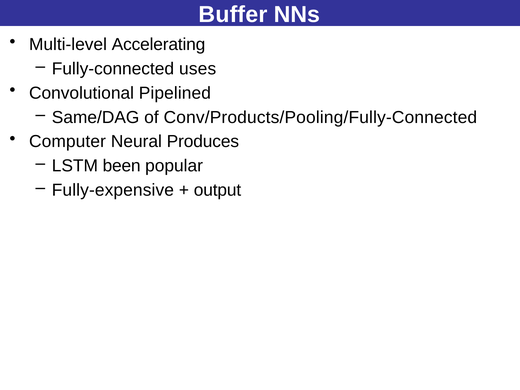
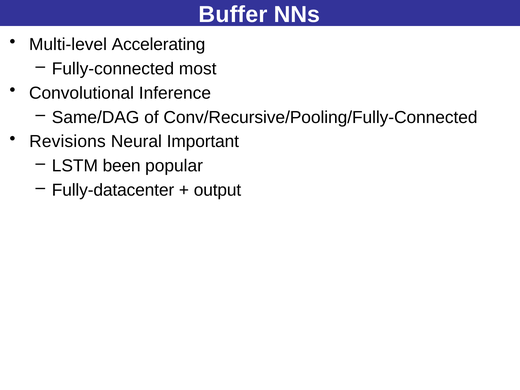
uses: uses -> most (198, 69)
Pipelined: Pipelined -> Inference (175, 93)
Conv/Products/Pooling/Fully-Connected: Conv/Products/Pooling/Fully-Connected -> Conv/Recursive/Pooling/Fully-Connected (320, 117)
Computer: Computer -> Revisions (67, 142)
Produces: Produces -> Important (203, 142)
Fully-expensive: Fully-expensive -> Fully-datacenter (113, 190)
